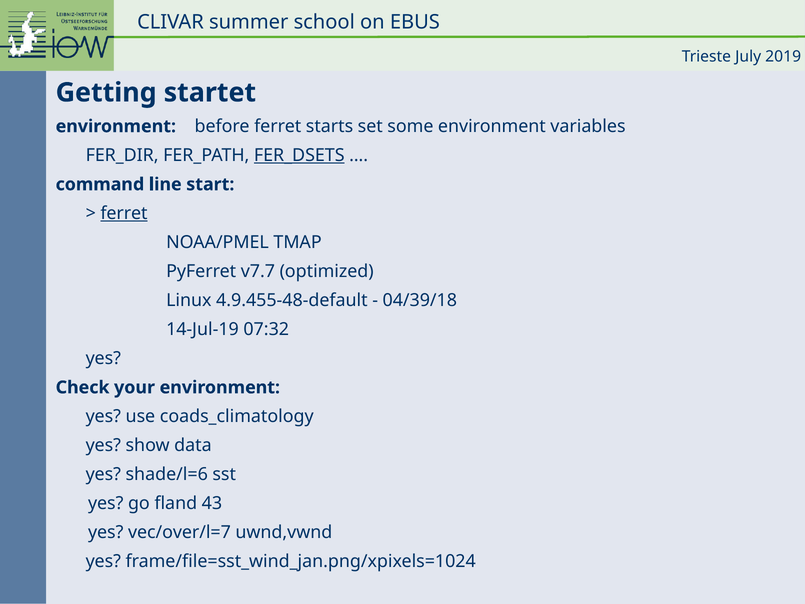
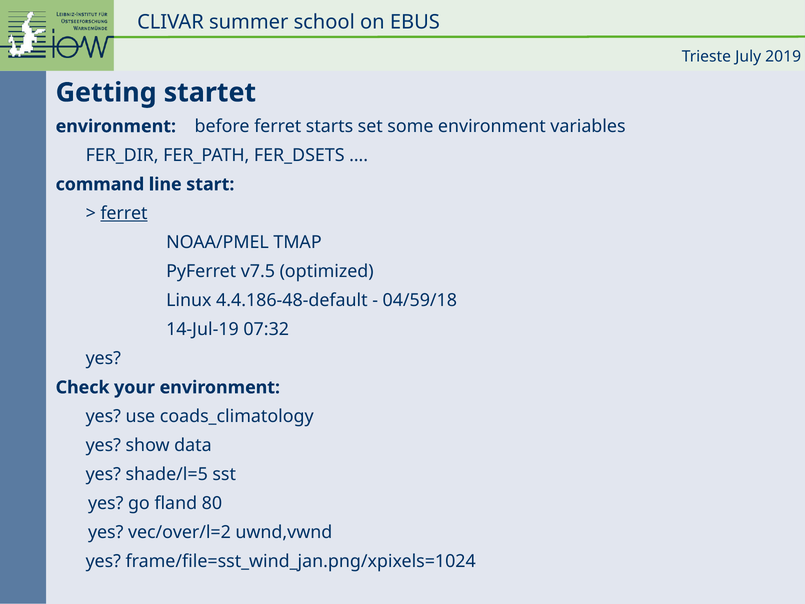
FER_DSETS underline: present -> none (299, 155)
v7.7: v7.7 -> v7.5 (258, 271)
4.9.455-48-default: 4.9.455-48-default -> 4.4.186-48-default (292, 300)
04/39/18: 04/39/18 -> 04/59/18 (420, 300)
shade/l=6: shade/l=6 -> shade/l=5 (167, 474)
43: 43 -> 80 (212, 503)
vec/over/l=7: vec/over/l=7 -> vec/over/l=2 (179, 532)
